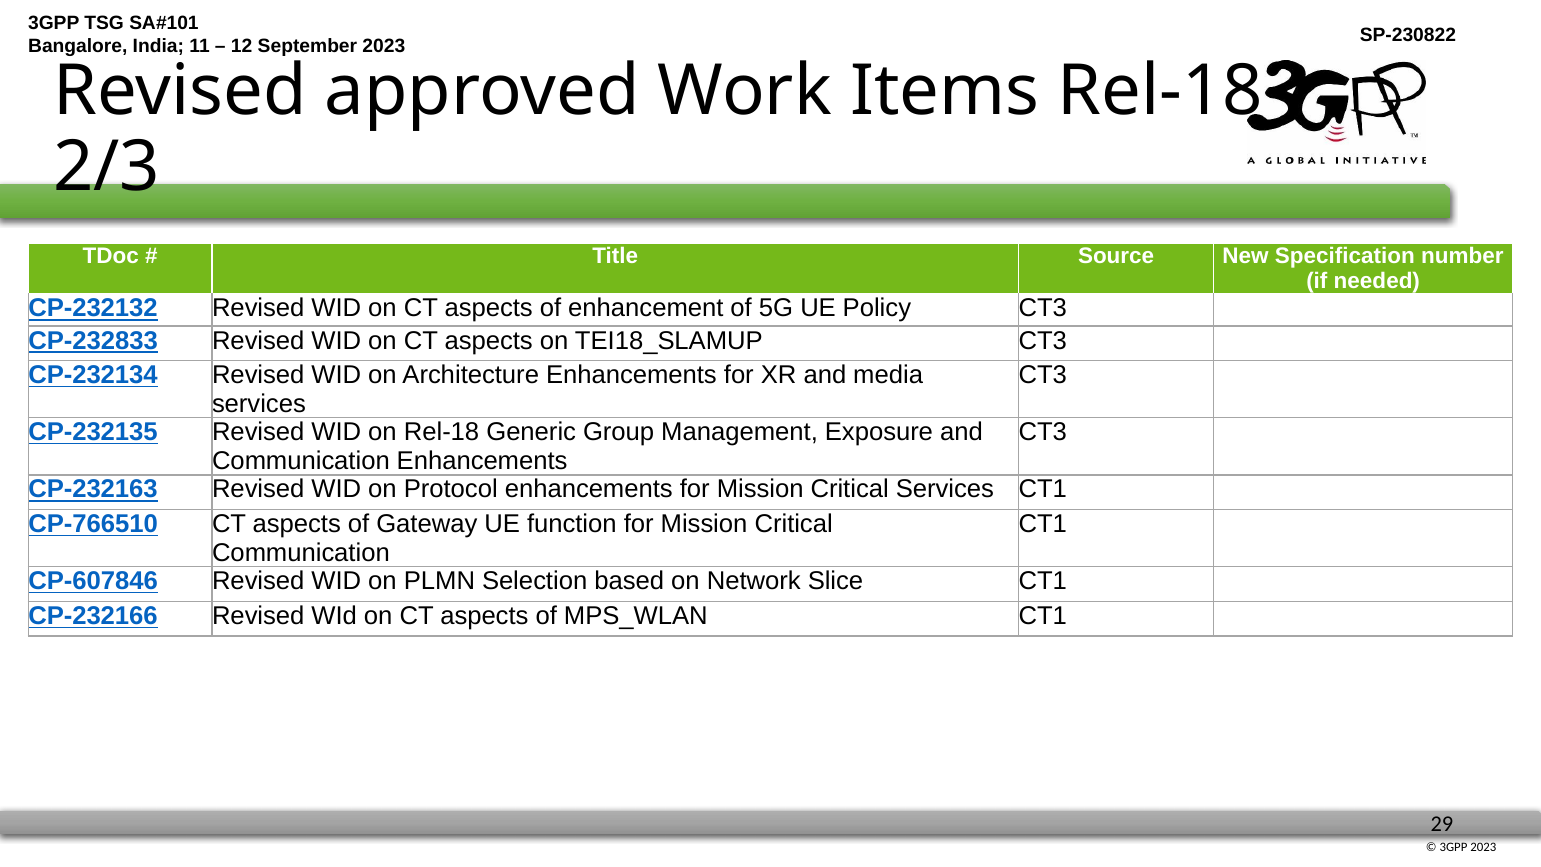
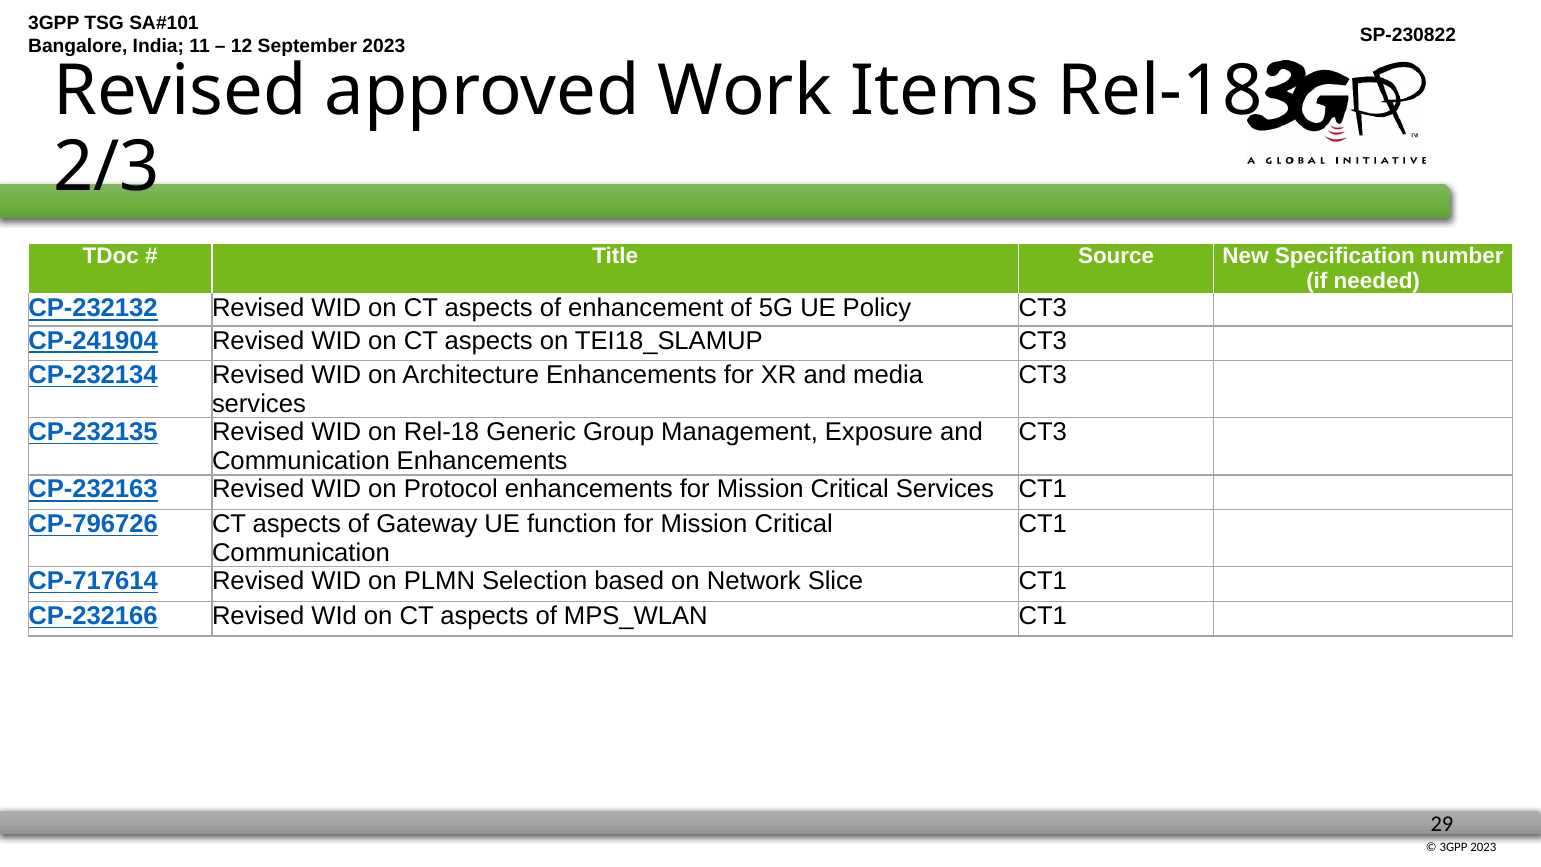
CP-232833: CP-232833 -> CP-241904 (93, 340)
CP-766510: CP-766510 -> CP-796726 (93, 524)
CP-607846: CP-607846 -> CP-717614 (93, 581)
